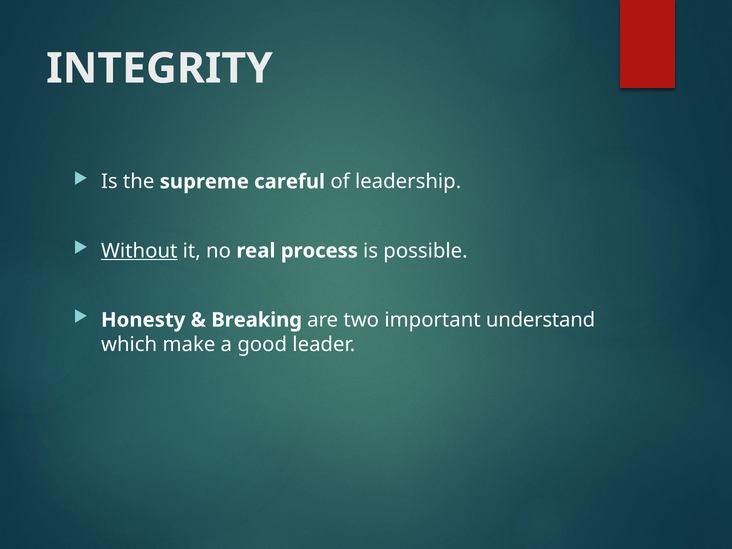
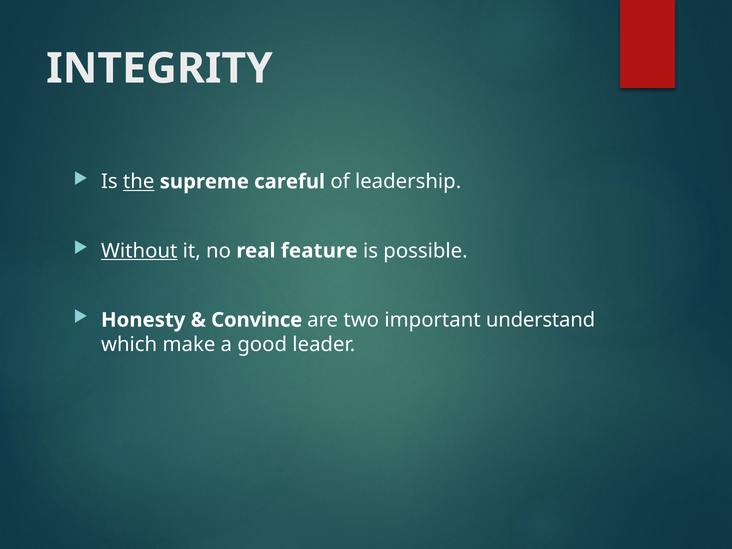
the underline: none -> present (139, 182)
process: process -> feature (319, 251)
Breaking: Breaking -> Convince (257, 320)
